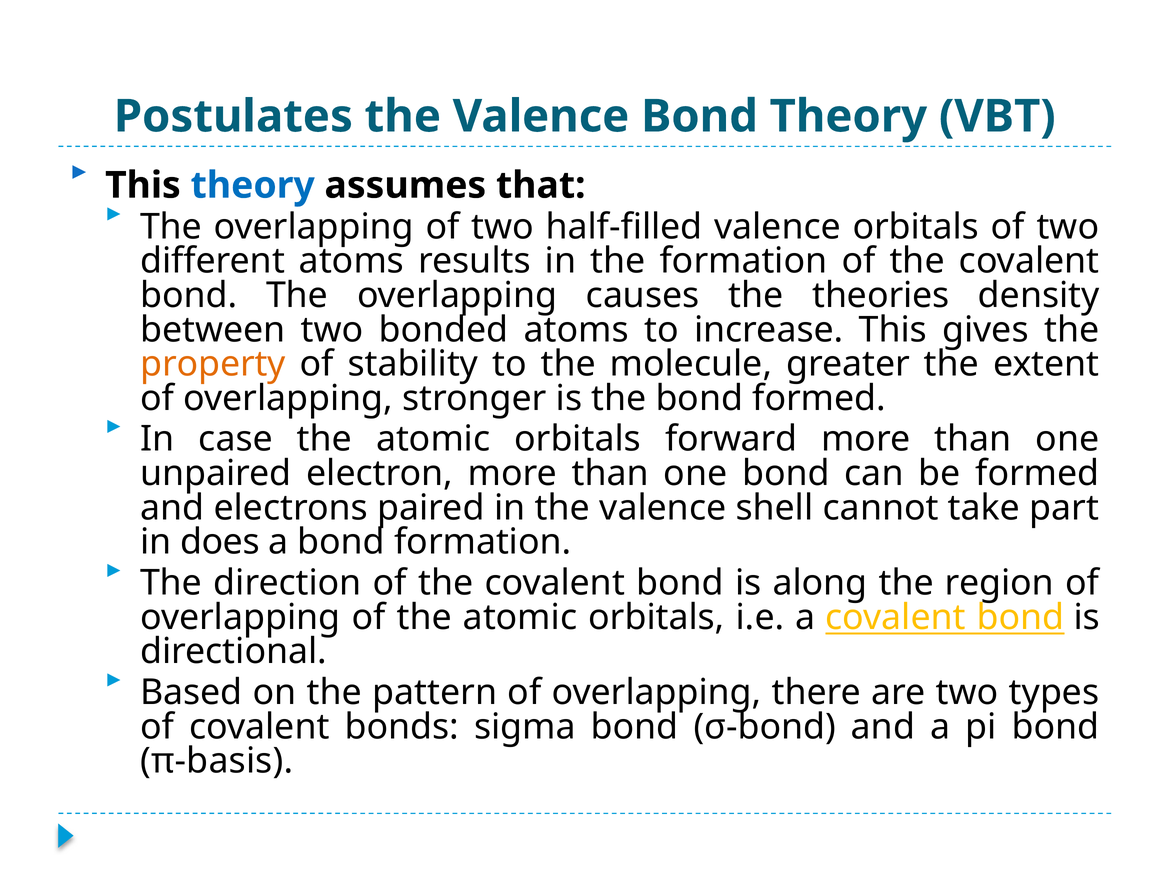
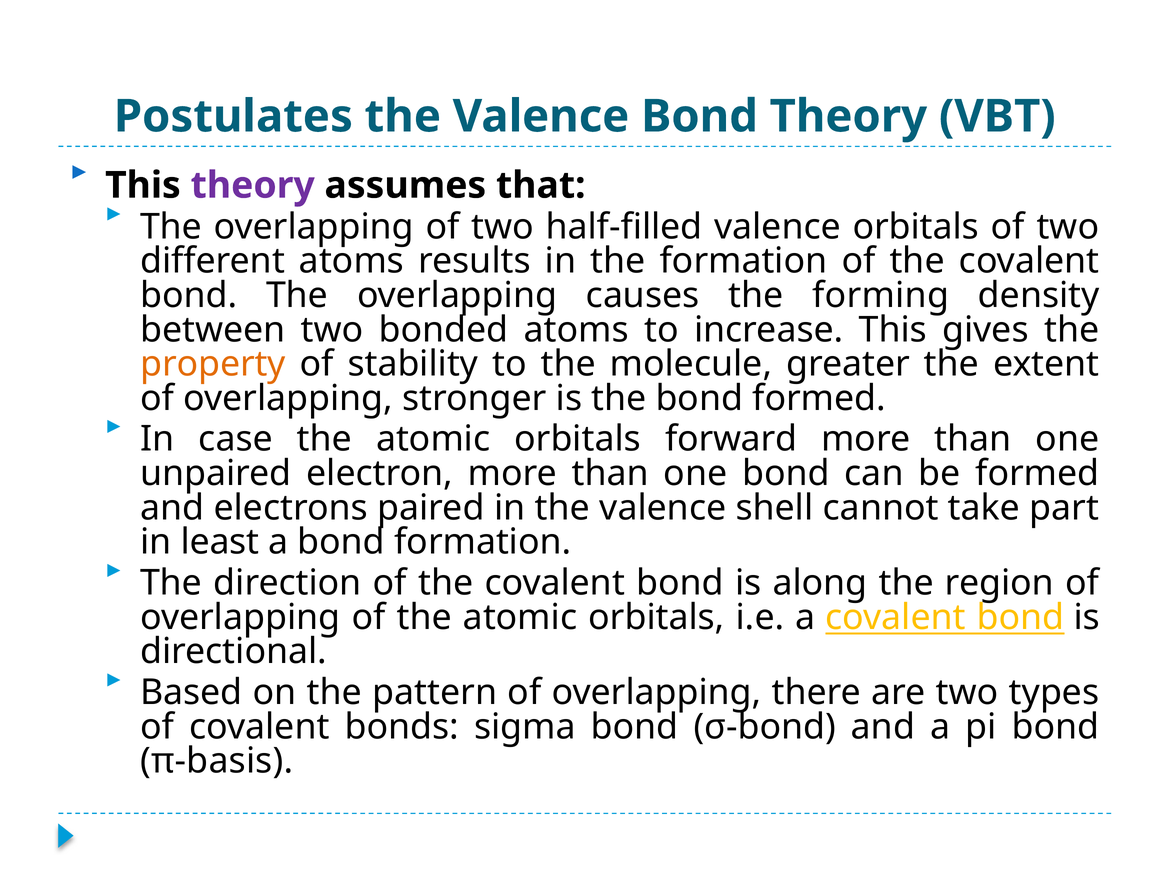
theory colour: blue -> purple (253, 185)
theories: theories -> forming (881, 295)
does: does -> least (220, 542)
